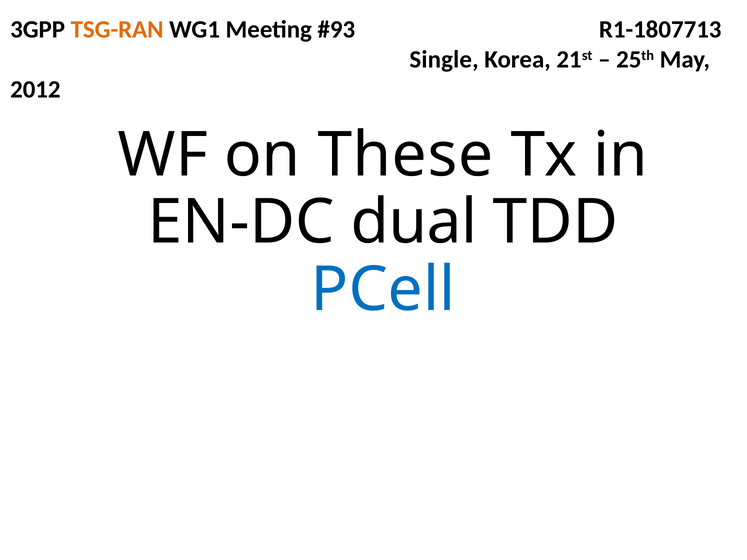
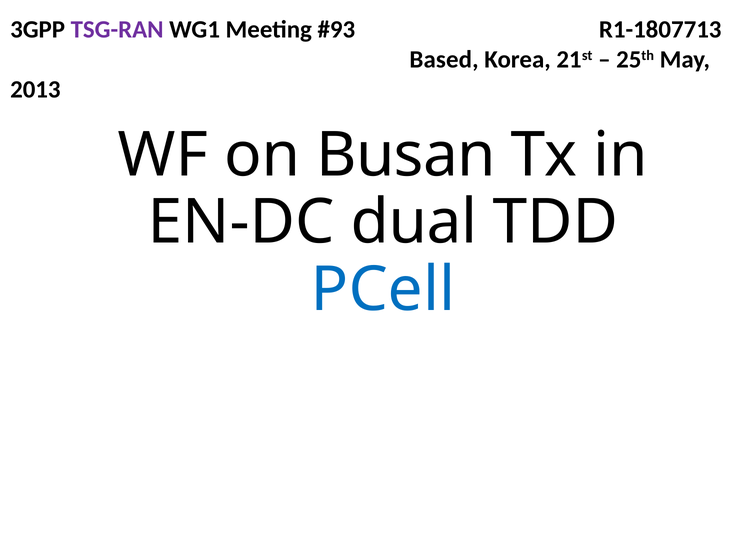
TSG-RAN colour: orange -> purple (117, 30)
Single: Single -> Based (444, 60)
2012: 2012 -> 2013 (35, 89)
These: These -> Busan (406, 155)
